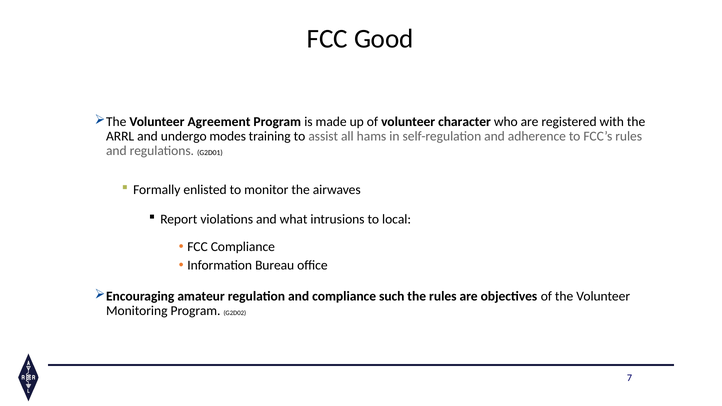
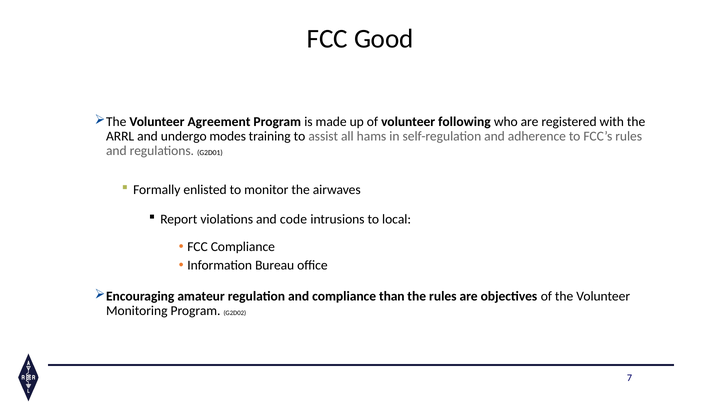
character: character -> following (464, 122)
what: what -> code (294, 219)
such: such -> than (392, 296)
